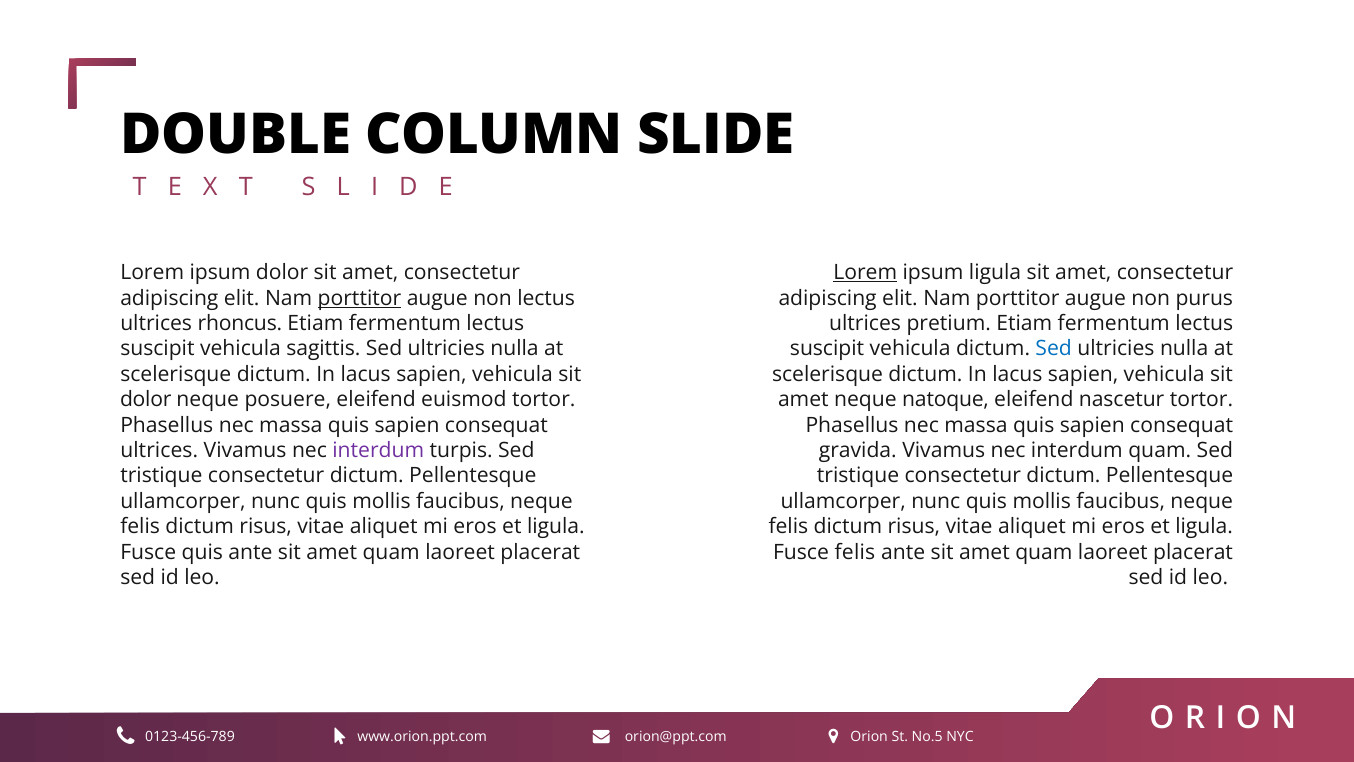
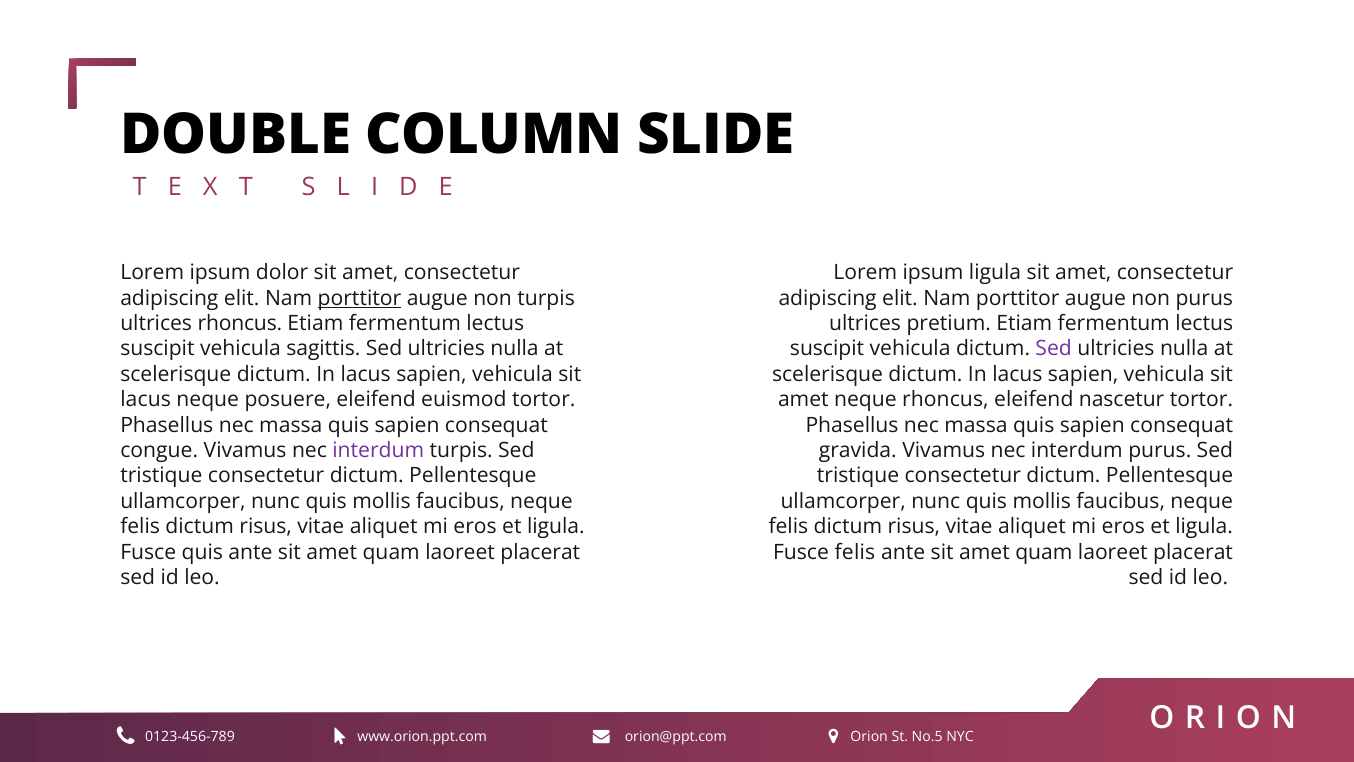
Lorem underline: present -> none (865, 273)
non lectus: lectus -> turpis (546, 298)
Sed colour: blue -> purple (1054, 349)
dolor: dolor -> lacus (146, 400)
neque natoque: natoque -> rhoncus (945, 400)
ultrices: ultrices -> congue (159, 450)
interdum quam: quam -> purus (1160, 450)
